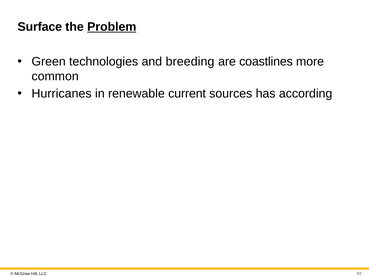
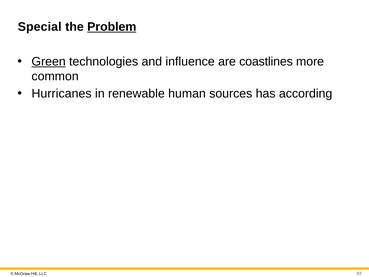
Surface: Surface -> Special (40, 27)
Green underline: none -> present (49, 62)
breeding: breeding -> influence (190, 62)
current: current -> human (187, 94)
